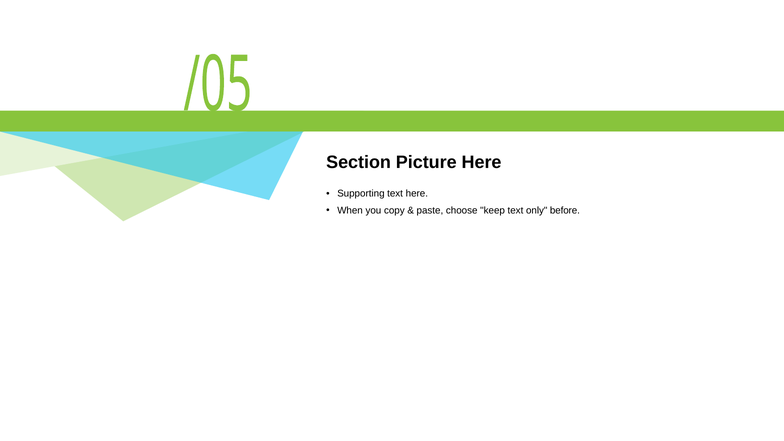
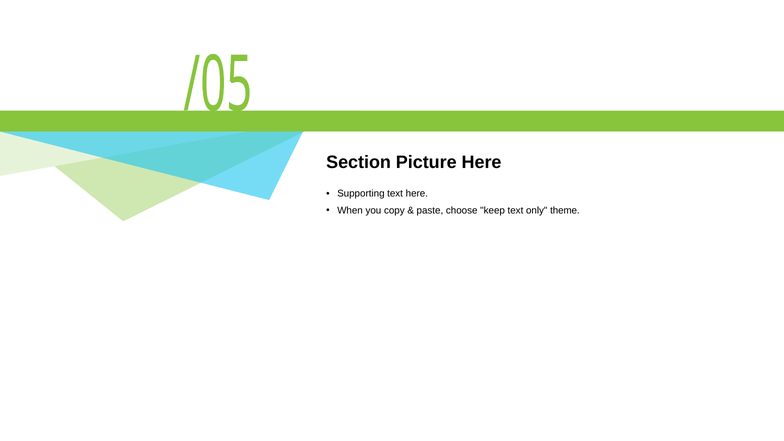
before: before -> theme (565, 210)
